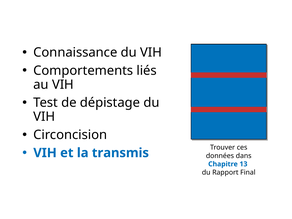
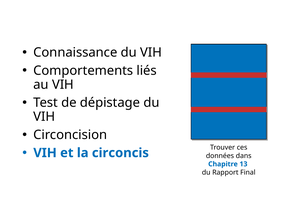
transmis: transmis -> circoncis (120, 153)
